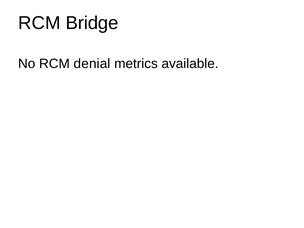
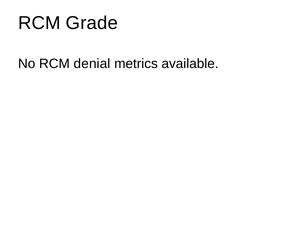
Bridge: Bridge -> Grade (92, 23)
